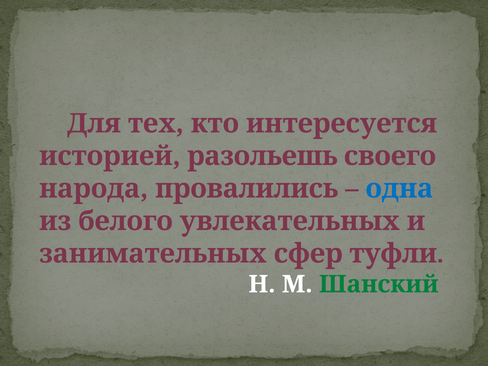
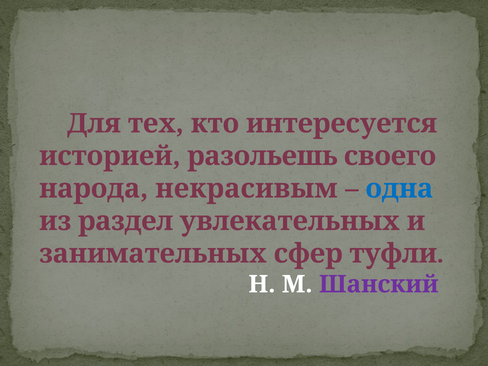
провалились: провалились -> некрасивым (246, 189)
белого: белого -> раздел (126, 221)
Шанский colour: green -> purple (379, 284)
